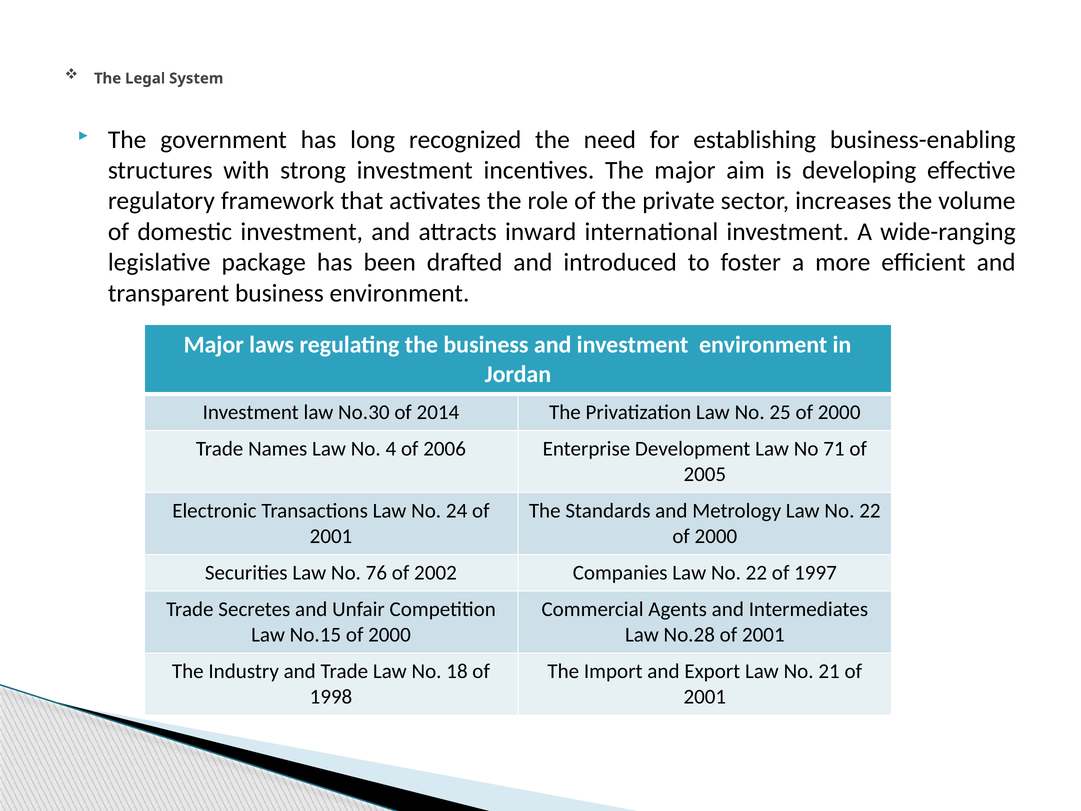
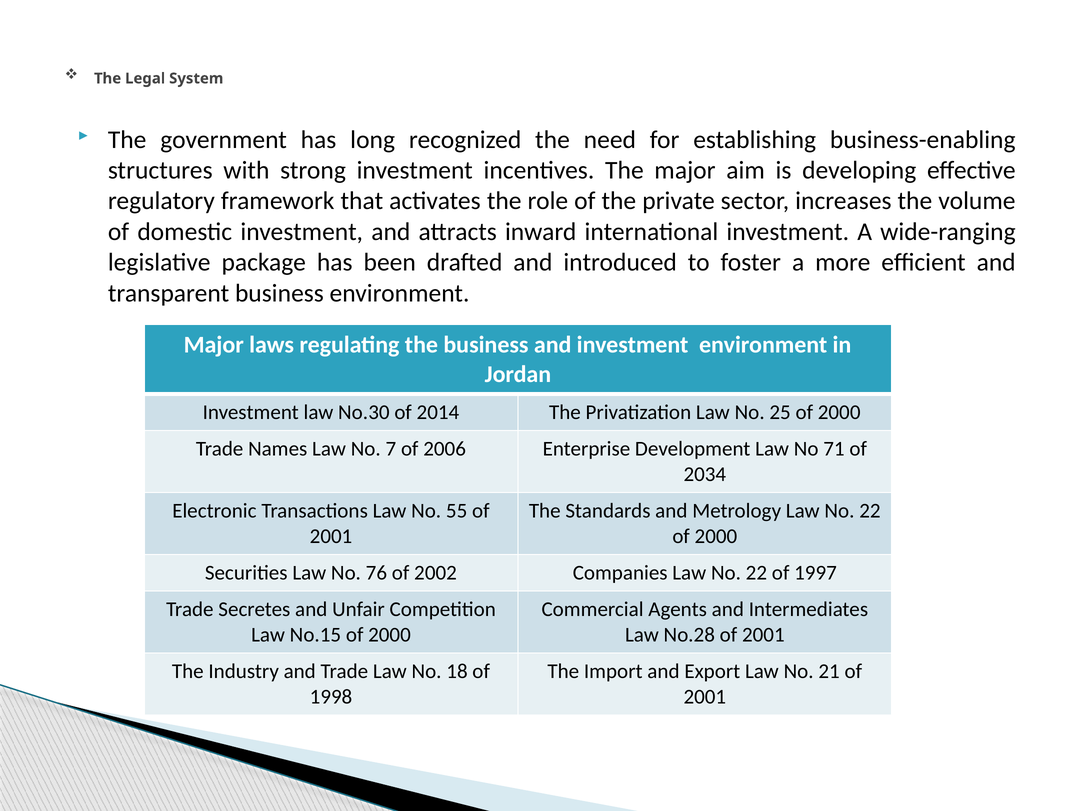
4: 4 -> 7 (391, 449)
2005: 2005 -> 2034 (705, 474)
24: 24 -> 55 (457, 511)
